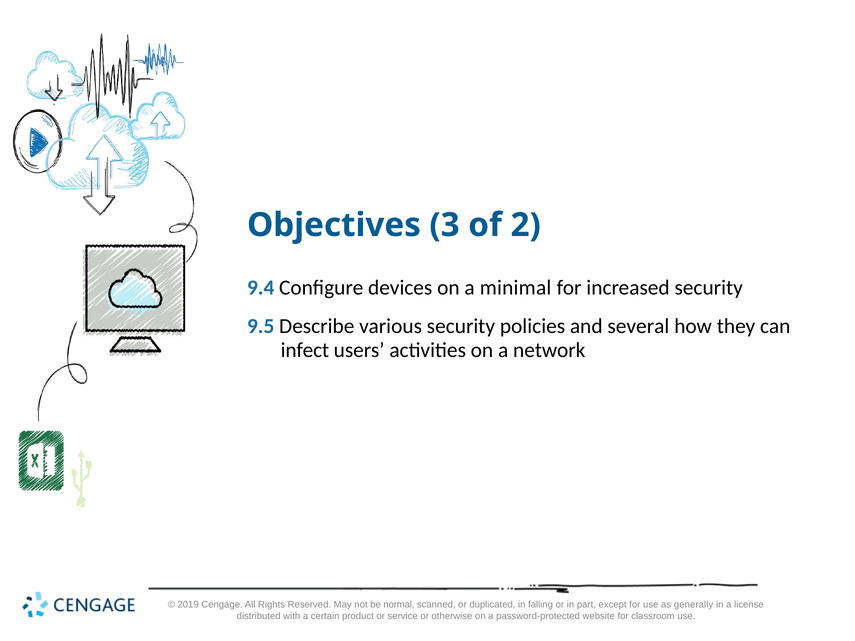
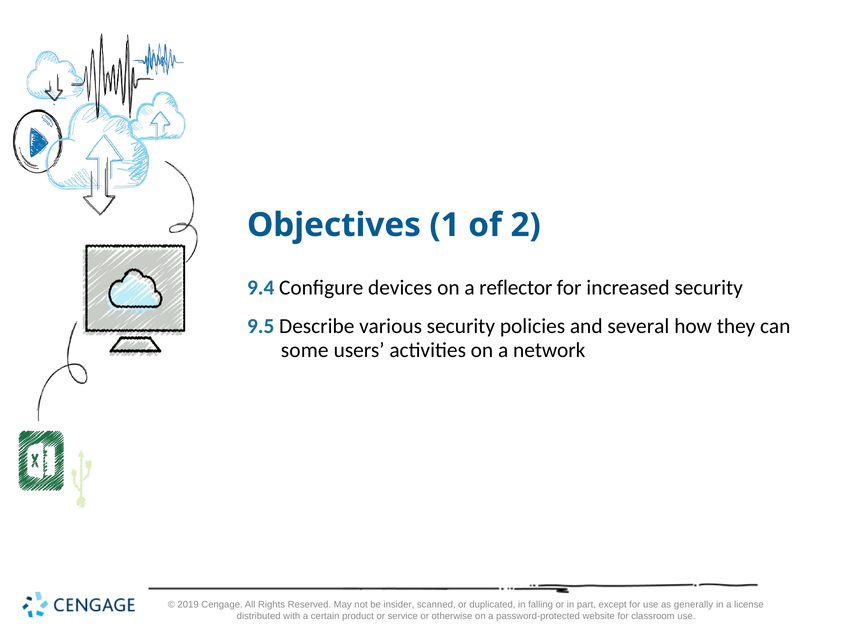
3: 3 -> 1 (445, 225)
minimal: minimal -> reflector (516, 288)
infect: infect -> some (305, 351)
normal: normal -> insider (399, 605)
